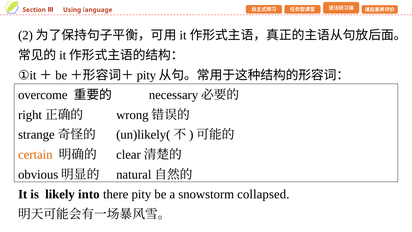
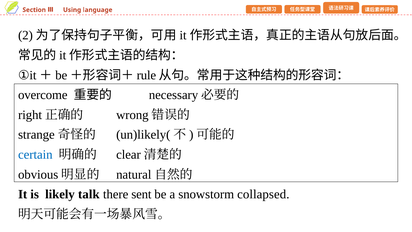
pity: pity -> rule (146, 75)
certain colour: orange -> blue (35, 154)
into: into -> talk (89, 194)
there pity: pity -> sent (141, 194)
